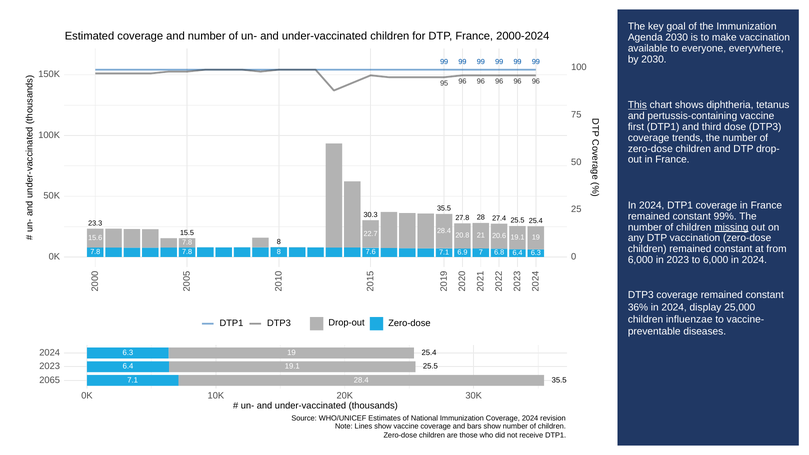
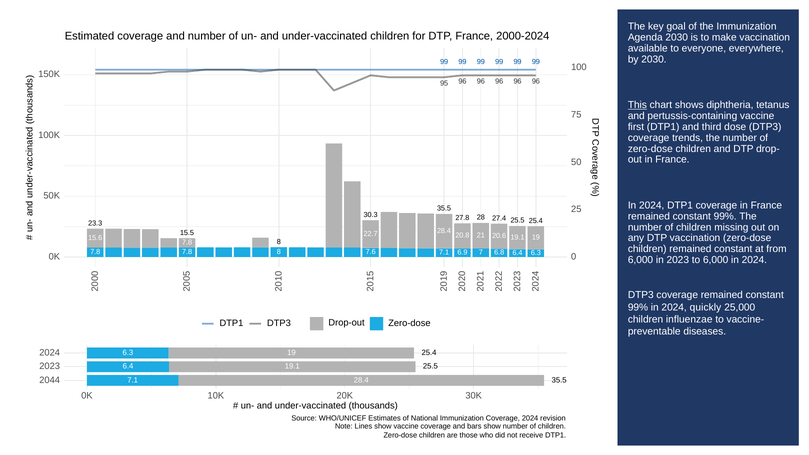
missing underline: present -> none (731, 227)
36%: 36% -> 99% (638, 307)
display: display -> quickly (705, 307)
2065: 2065 -> 2044 (50, 380)
